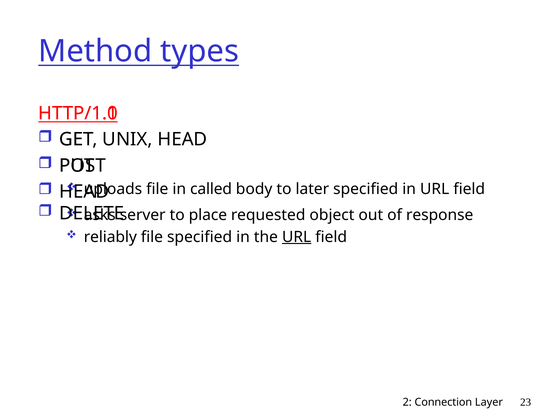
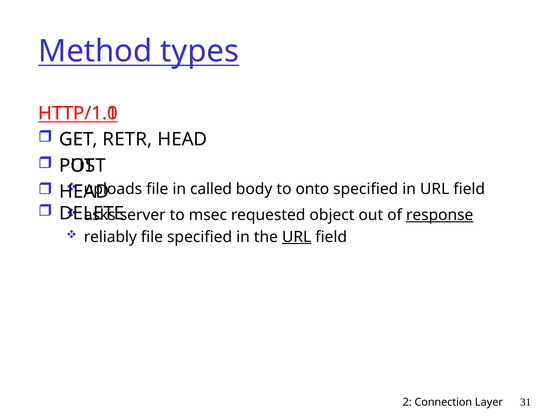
UNIX: UNIX -> RETR (127, 139)
later: later -> onto (312, 189)
place: place -> msec (208, 215)
response underline: none -> present (440, 215)
23: 23 -> 31 (526, 402)
